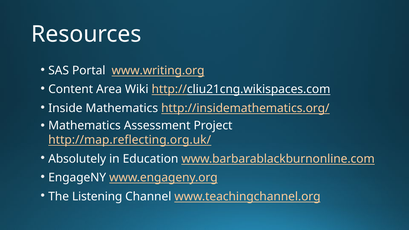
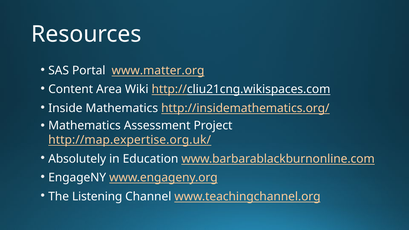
www.writing.org: www.writing.org -> www.matter.org (158, 71)
http://map.reflecting.org.uk/: http://map.reflecting.org.uk/ -> http://map.expertise.org.uk/ (130, 140)
